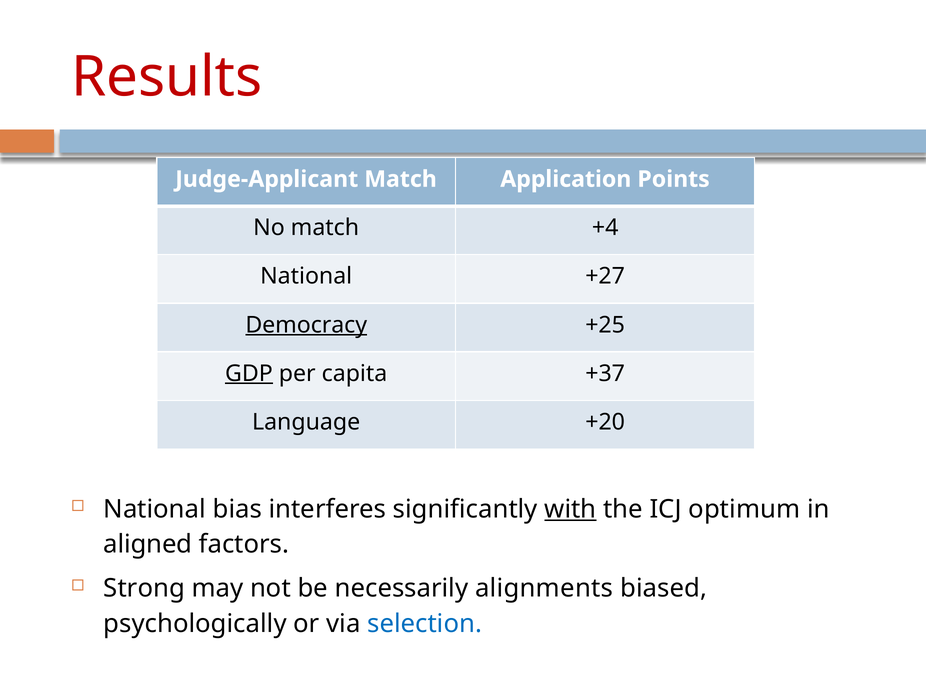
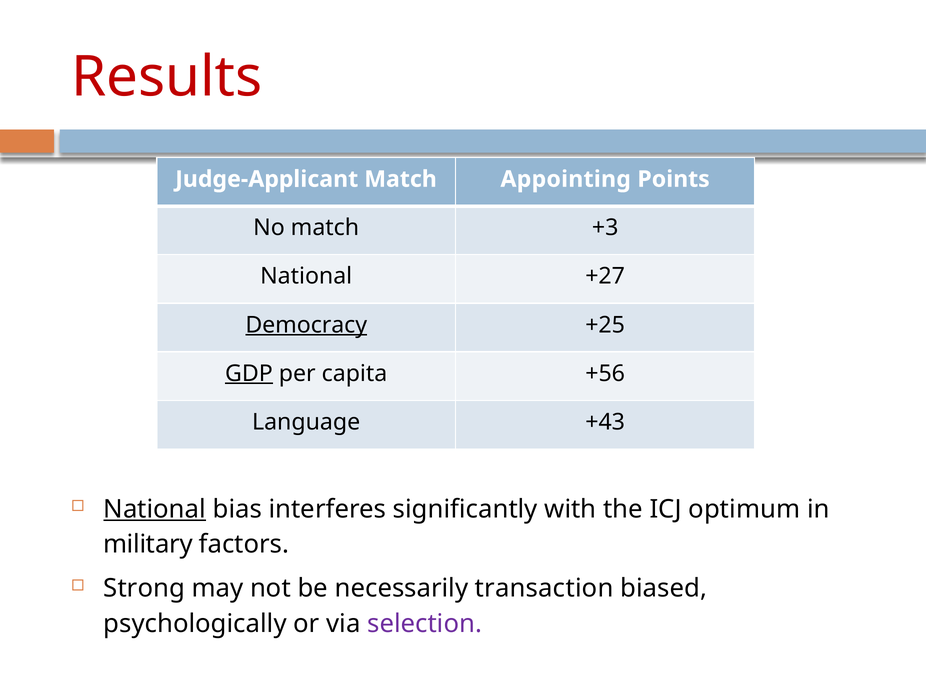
Application: Application -> Appointing (566, 179)
+4: +4 -> +3 (605, 228)
+37: +37 -> +56 (605, 374)
+20: +20 -> +43 (605, 422)
National underline: none -> present (155, 509)
with underline: present -> none (570, 509)
aligned: aligned -> military (148, 545)
alignments: alignments -> transaction (544, 589)
selection colour: blue -> purple (425, 624)
